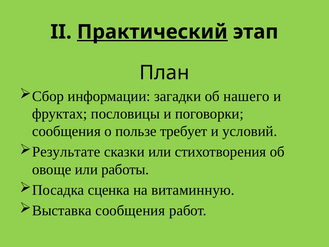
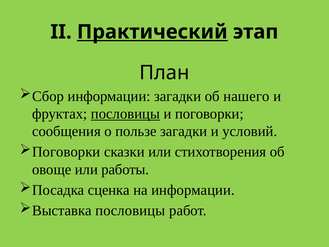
пословицы underline: none -> present (125, 114)
пользе требует: требует -> загадки (184, 131)
Результате: Результате -> Поговорки (66, 152)
на витаминную: витаминную -> информации (193, 190)
Выставка сообщения: сообщения -> пословицы (130, 210)
